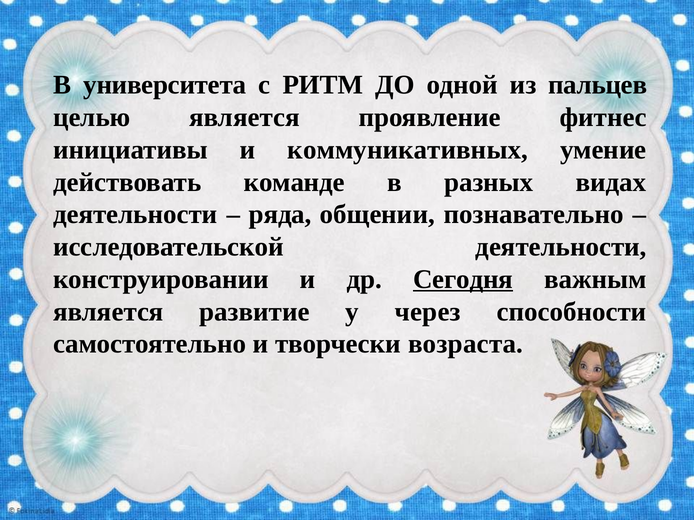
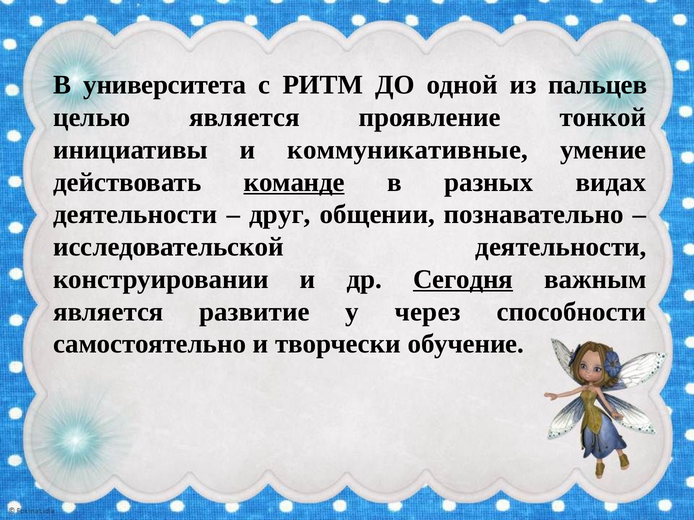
фитнес: фитнес -> тонкой (603, 118)
коммуникативных: коммуникативных -> коммуникативные (408, 150)
команде underline: none -> present (294, 182)
ряда: ряда -> друг (280, 215)
возраста: возраста -> обучение (466, 344)
